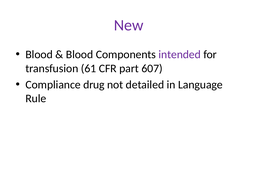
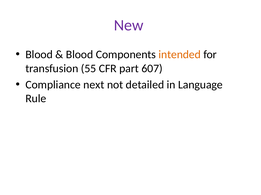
intended colour: purple -> orange (180, 55)
61: 61 -> 55 (89, 69)
drug: drug -> next (94, 85)
